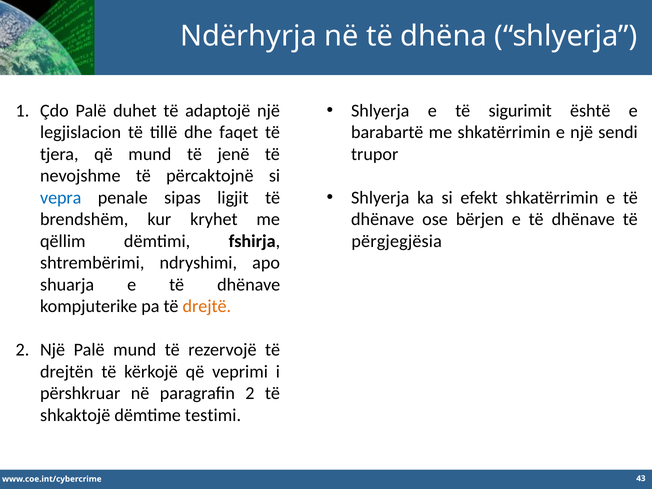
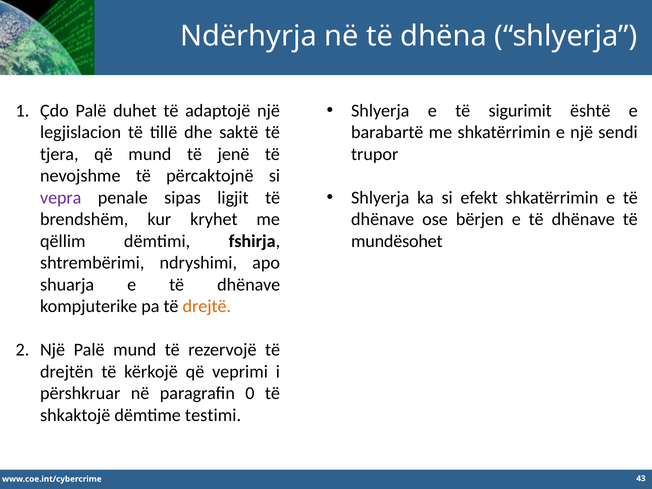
faqet: faqet -> saktë (239, 132)
vepra colour: blue -> purple (61, 198)
përgjegjësia: përgjegjësia -> mundësohet (397, 241)
paragrafin 2: 2 -> 0 (250, 393)
